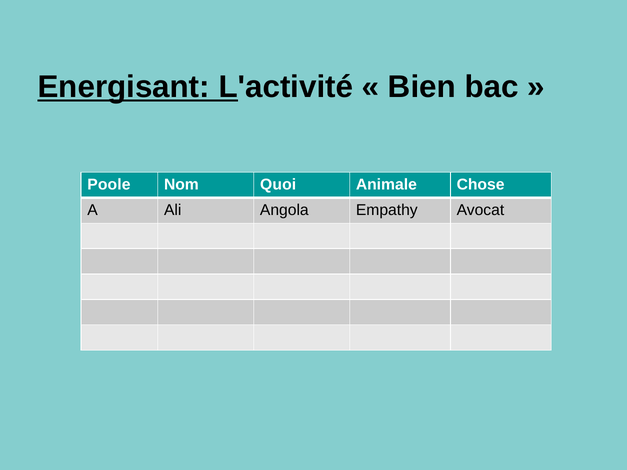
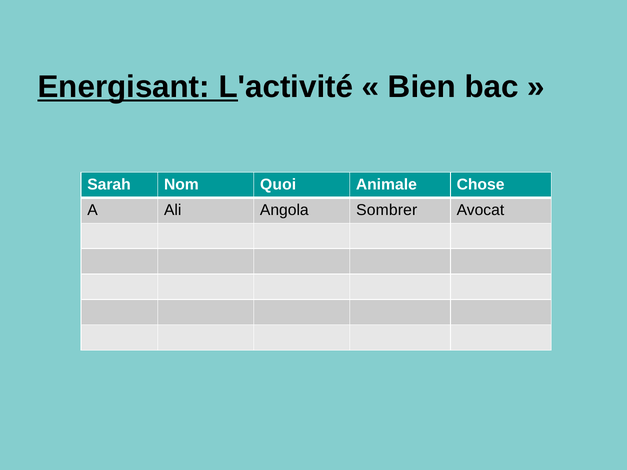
Poole: Poole -> Sarah (109, 185)
Empathy: Empathy -> Sombrer (387, 210)
